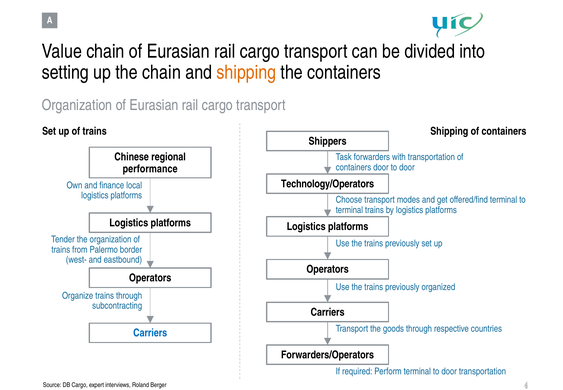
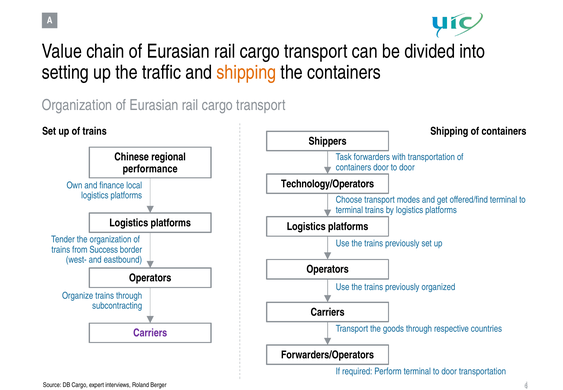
the chain: chain -> traffic (162, 72)
Palermo: Palermo -> Success (104, 250)
Carriers colour: blue -> purple (150, 333)
